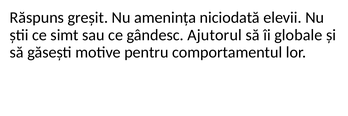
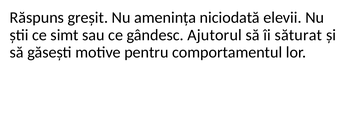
globale: globale -> săturat (298, 35)
